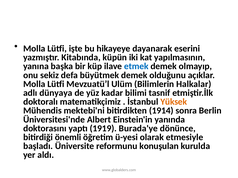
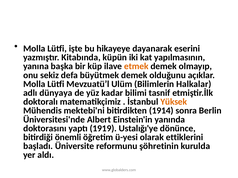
etmek colour: blue -> orange (136, 66)
Burada'ye: Burada'ye -> Ustalığı'ye (138, 129)
etmesiyle: etmesiyle -> ettiklerini (185, 138)
konuşulan: konuşulan -> şöhretinin (159, 146)
